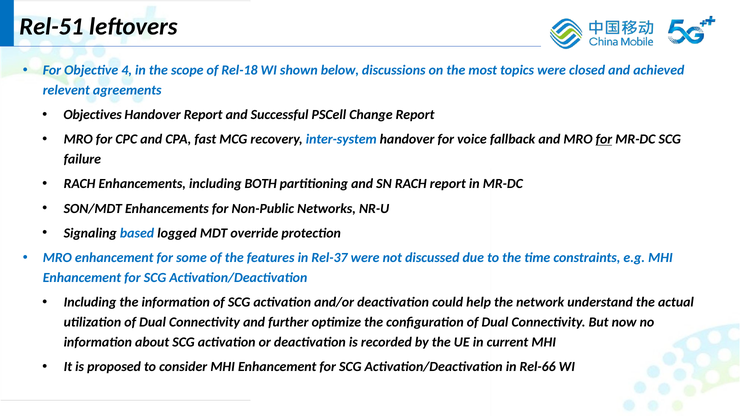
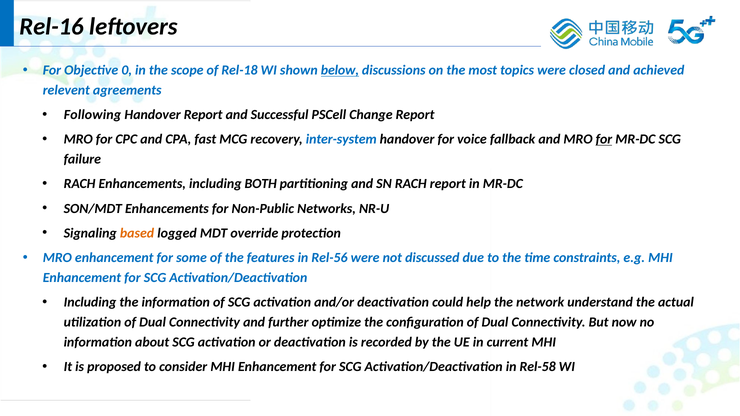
Rel-51: Rel-51 -> Rel-16 (51, 27)
4: 4 -> 0 (127, 70)
below underline: none -> present (340, 70)
Objectives: Objectives -> Following (92, 115)
based colour: blue -> orange (137, 233)
Rel-37: Rel-37 -> Rel-56 (329, 258)
Rel-66: Rel-66 -> Rel-58 (538, 367)
